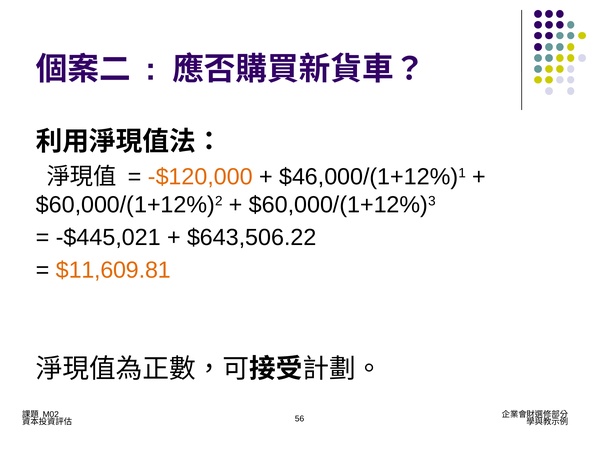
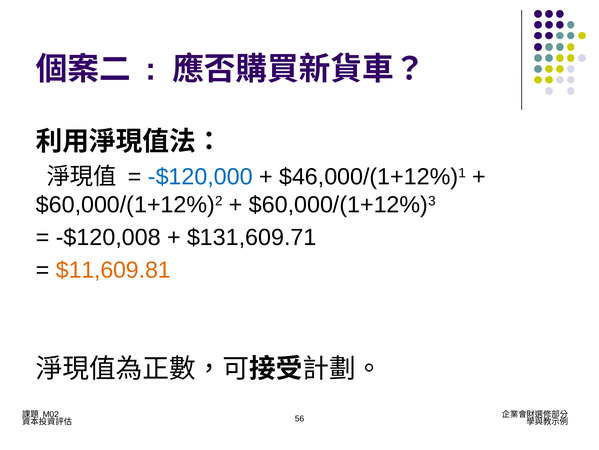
-$120,000 colour: orange -> blue (200, 176)
-$445,021: -$445,021 -> -$120,008 (108, 237)
$643,506.22: $643,506.22 -> $131,609.71 (252, 237)
